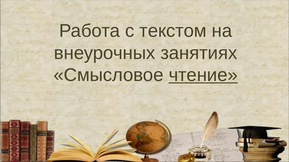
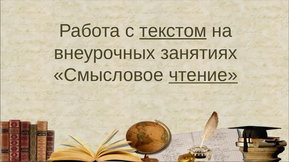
текстом underline: none -> present (173, 31)
